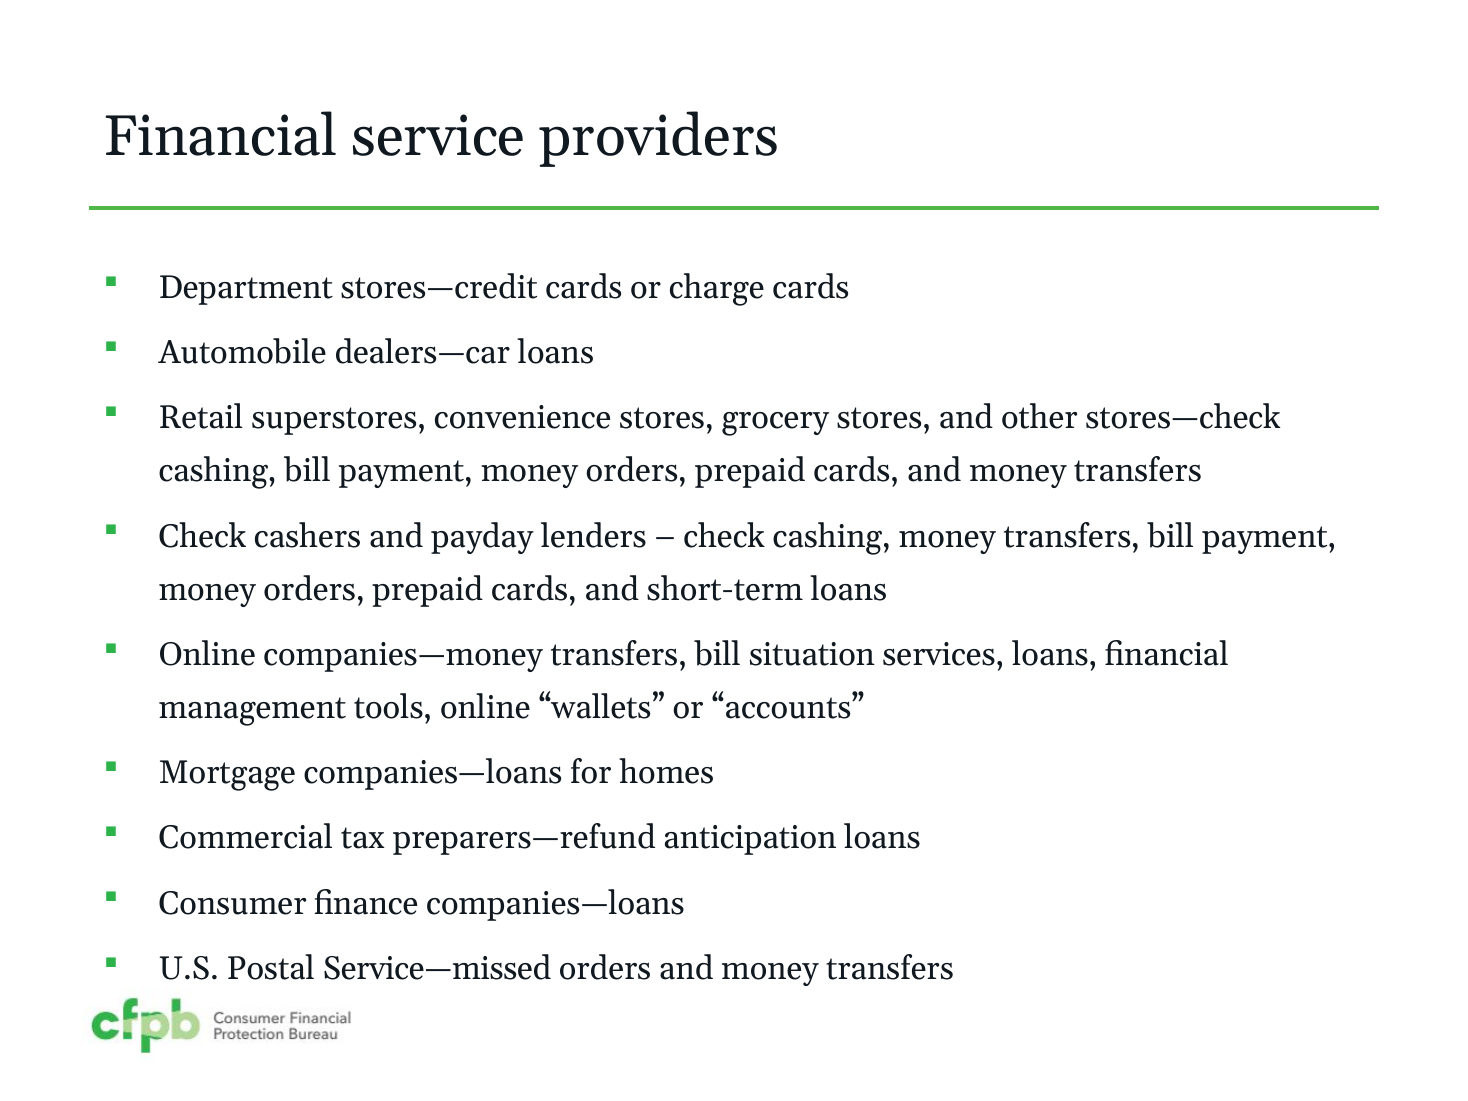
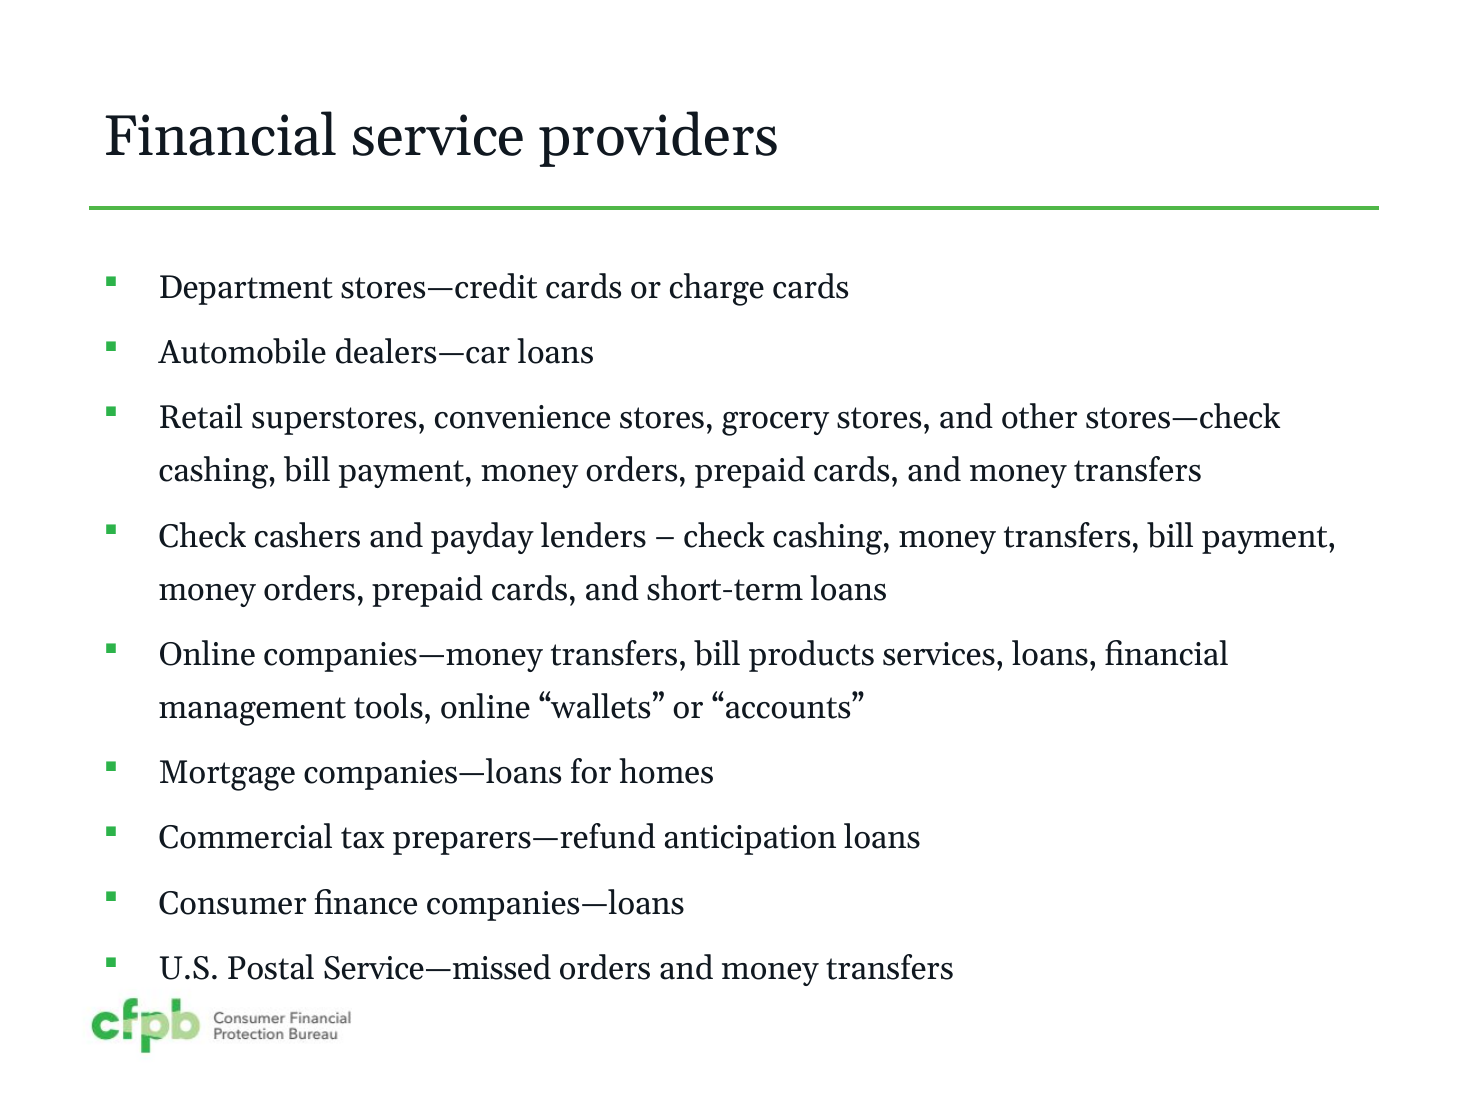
situation: situation -> products (812, 655)
